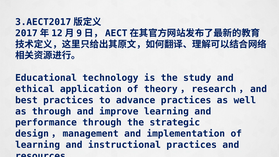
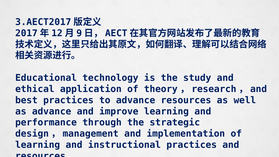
advance practices: practices -> resources (186, 100)
as through: through -> advance (52, 111)
